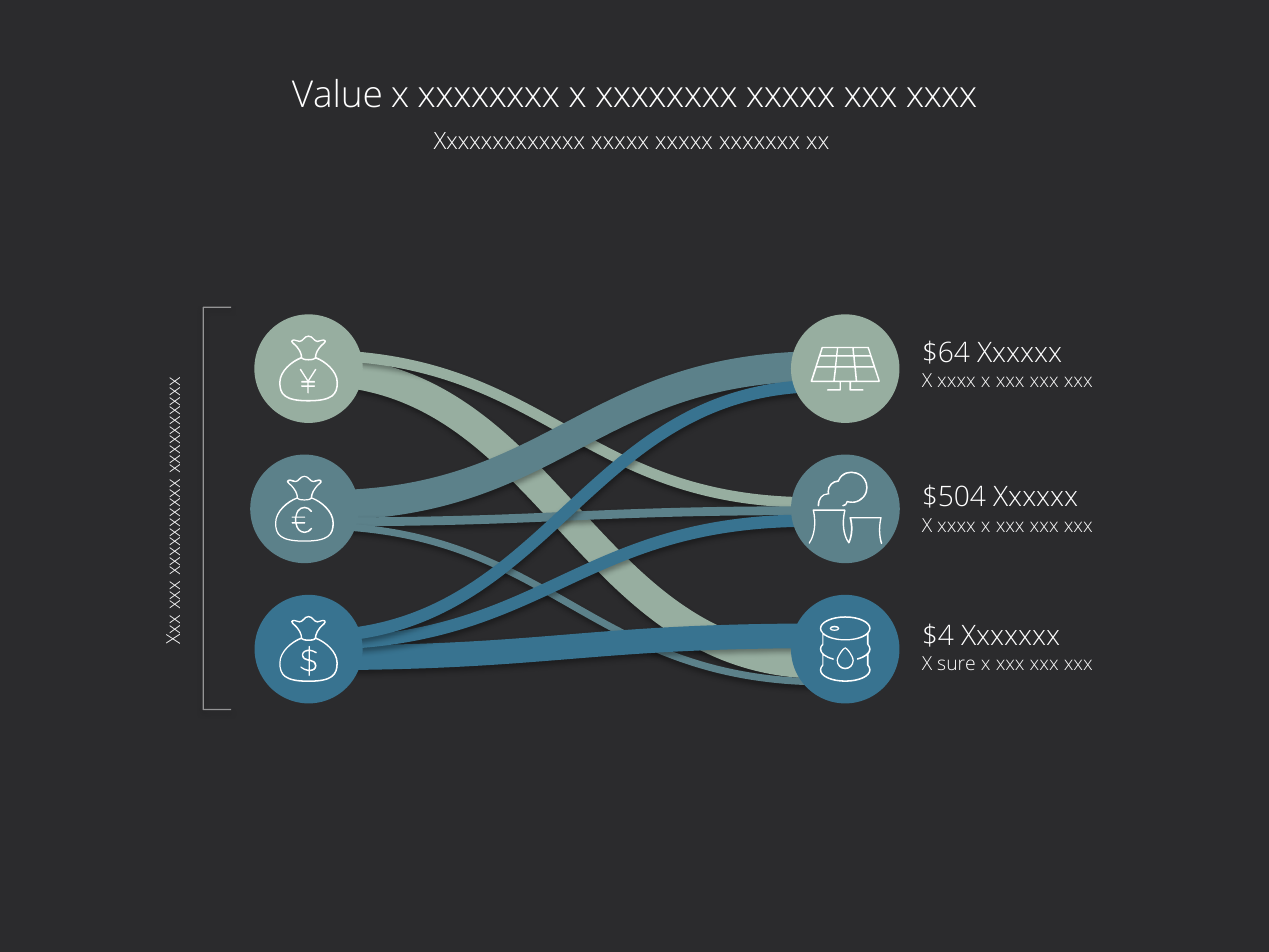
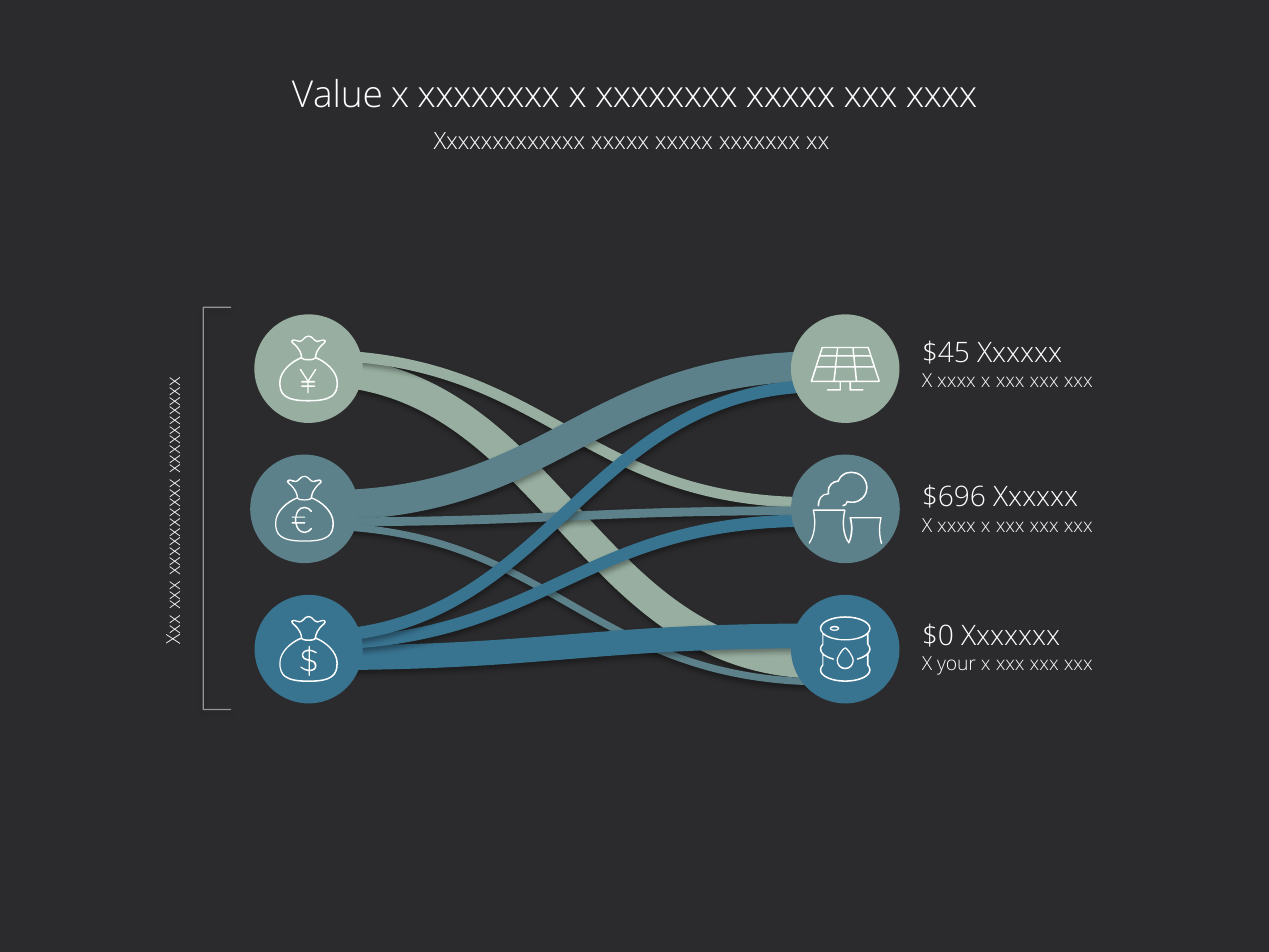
$64: $64 -> $45 (946, 353)
$504: $504 -> $696 (954, 498)
$4: $4 -> $0 (938, 636)
sure: sure -> your (957, 664)
